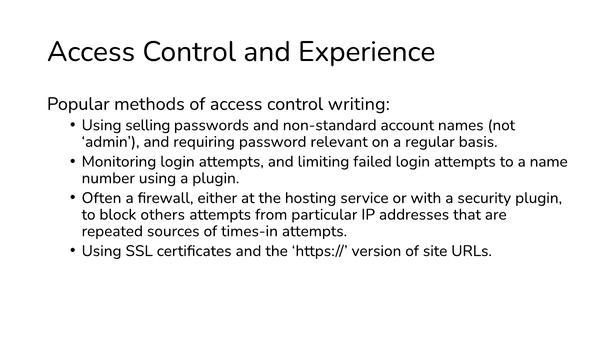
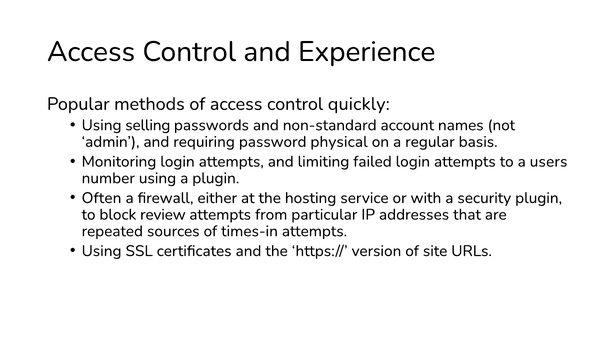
writing: writing -> quickly (359, 104)
relevant: relevant -> physical (339, 142)
name: name -> users (549, 162)
others: others -> review (163, 215)
